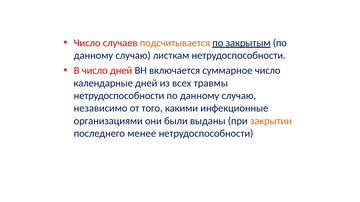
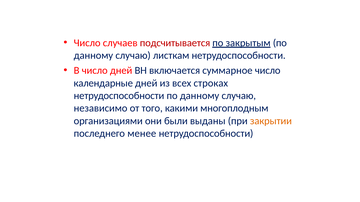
подсчитывается colour: orange -> red (175, 43)
травмы: травмы -> строках (211, 83)
инфекционные: инфекционные -> многоплодным (234, 109)
